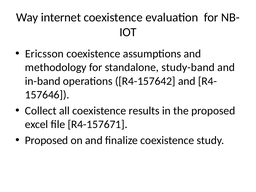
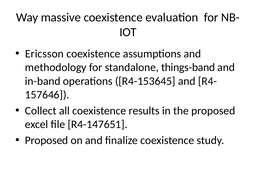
internet: internet -> massive (61, 17)
study-band: study-band -> things-band (188, 67)
R4-157642: R4-157642 -> R4-153645 (145, 81)
R4-157671: R4-157671 -> R4-147651 (98, 124)
